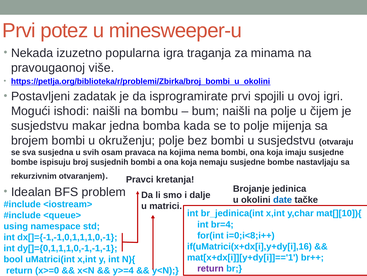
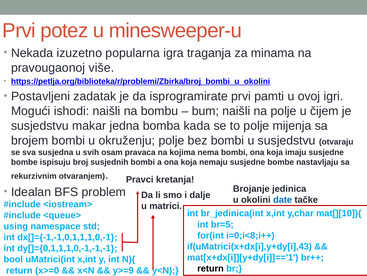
spojili: spojili -> pamti (269, 96)
br=4: br=4 -> br=5 (222, 224)
if(uMatrici(x+dx[i],y+dy[i],16: if(uMatrici(x+dx[i],y+dy[i],16 -> if(uMatrici(x+dx[i],y+dy[i],43 (249, 246)
return colour: purple -> black (210, 268)
y>=4: y>=4 -> y>=9 (123, 270)
